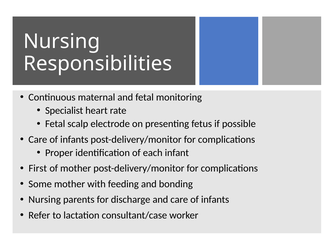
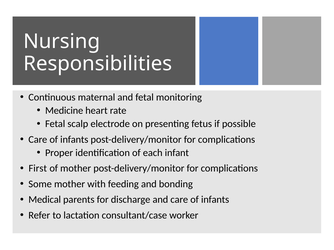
Specialist: Specialist -> Medicine (64, 111)
Nursing: Nursing -> Medical (45, 200)
